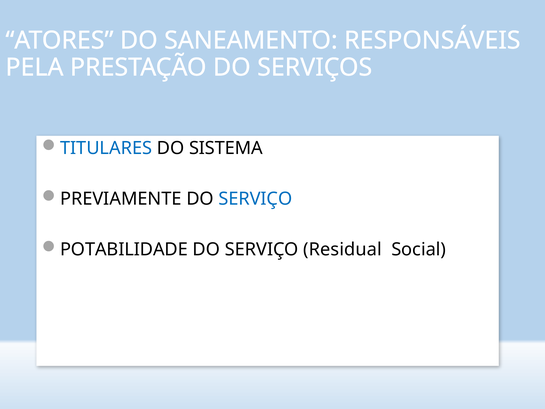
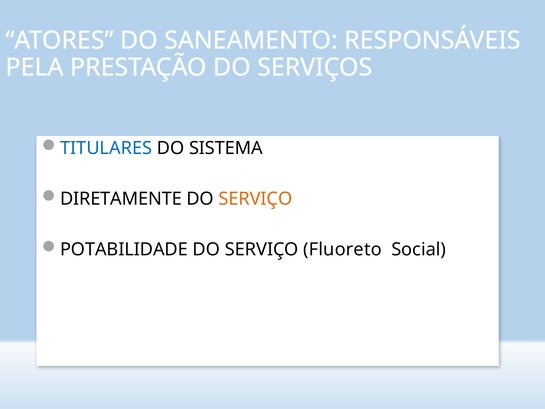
PREVIAMENTE: PREVIAMENTE -> DIRETAMENTE (121, 199)
SERVIÇO colour: blue -> orange (255, 199)
Residual: Residual -> Fluoreto (342, 249)
